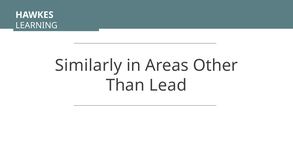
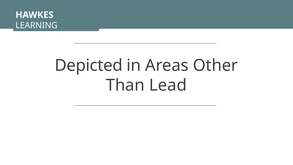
Similarly: Similarly -> Depicted (89, 65)
